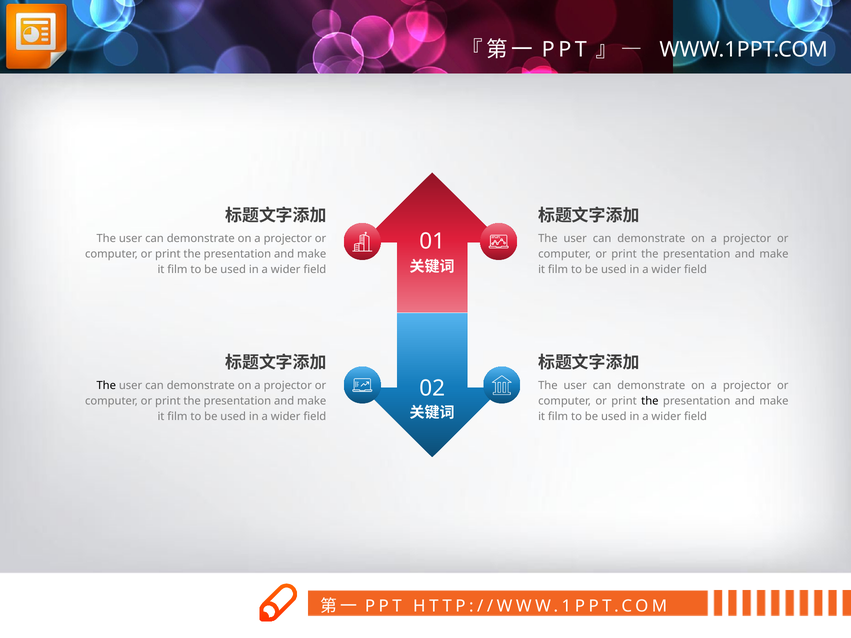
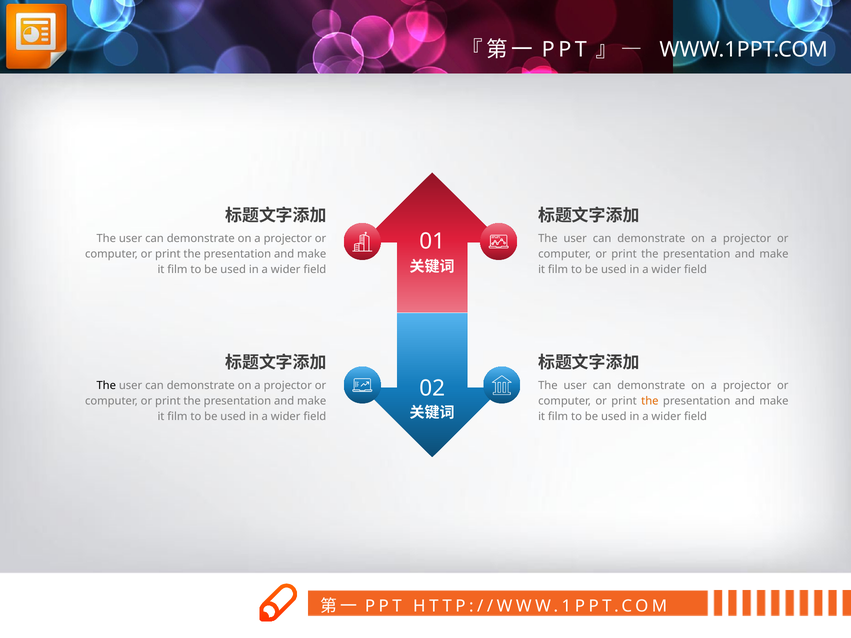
the colour: black -> orange (650, 401)
